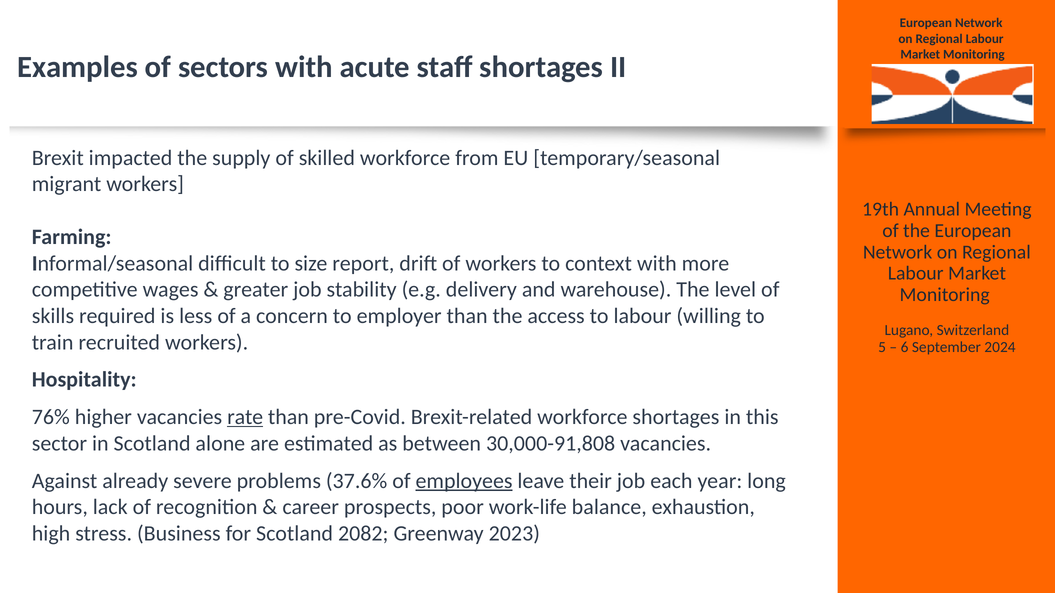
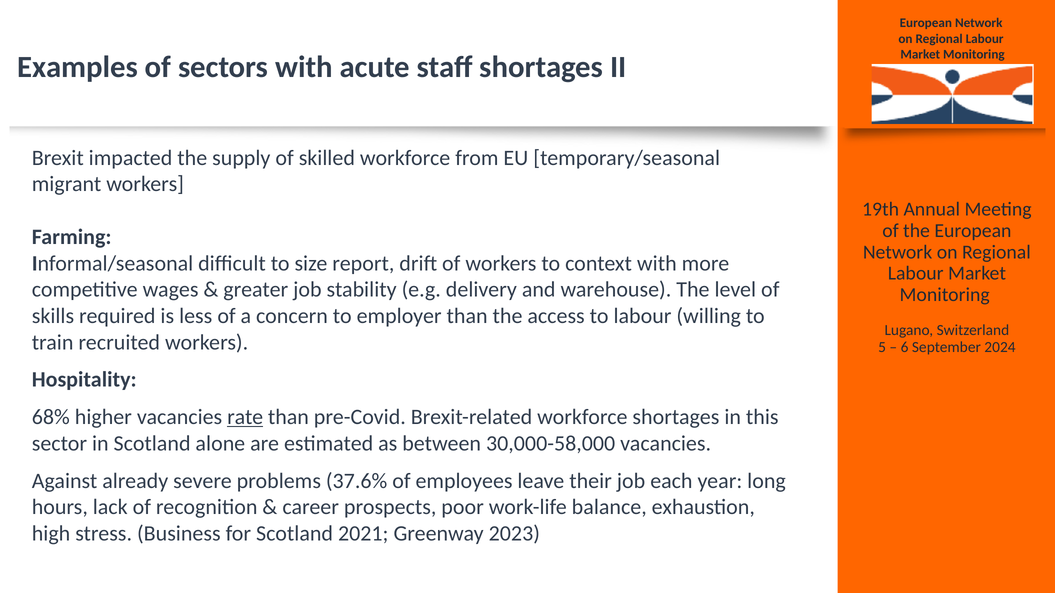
76%: 76% -> 68% (51, 417)
30,000-91,808: 30,000-91,808 -> 30,000-58,000 (551, 444)
employees underline: present -> none (464, 481)
2082: 2082 -> 2021 (363, 534)
